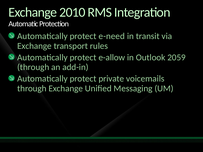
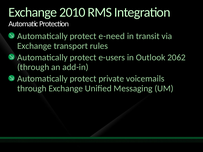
e-allow: e-allow -> e-users (112, 57)
2059: 2059 -> 2062 (177, 57)
